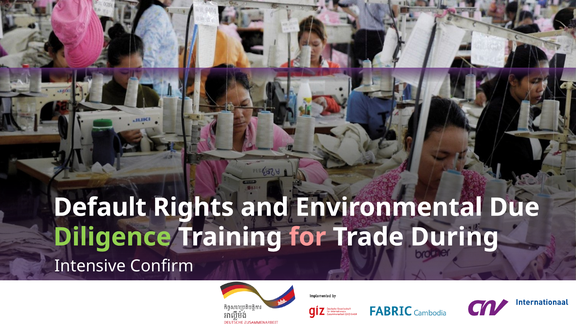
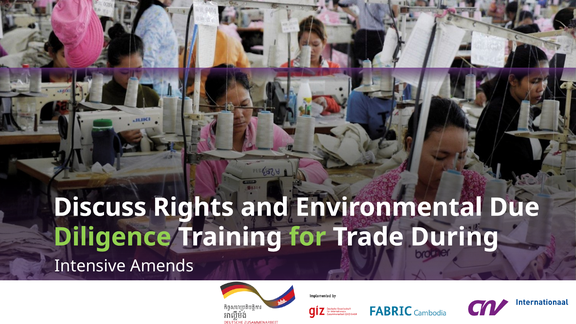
Default: Default -> Discuss (100, 207)
for colour: pink -> light green (307, 237)
Confirm: Confirm -> Amends (162, 266)
